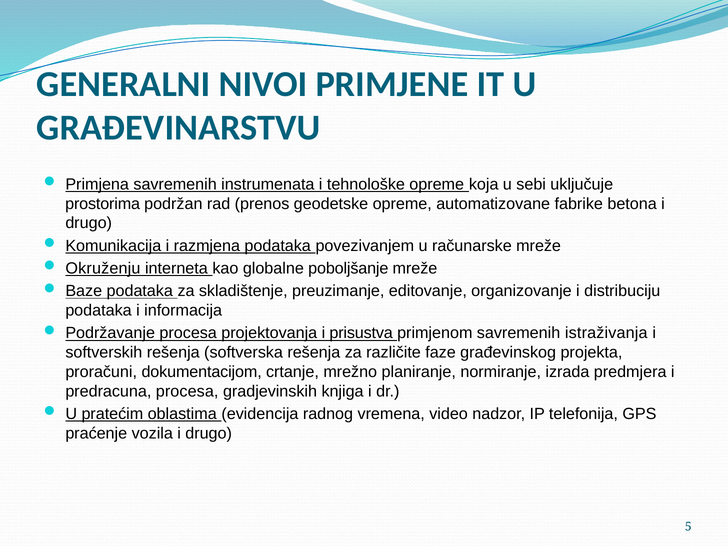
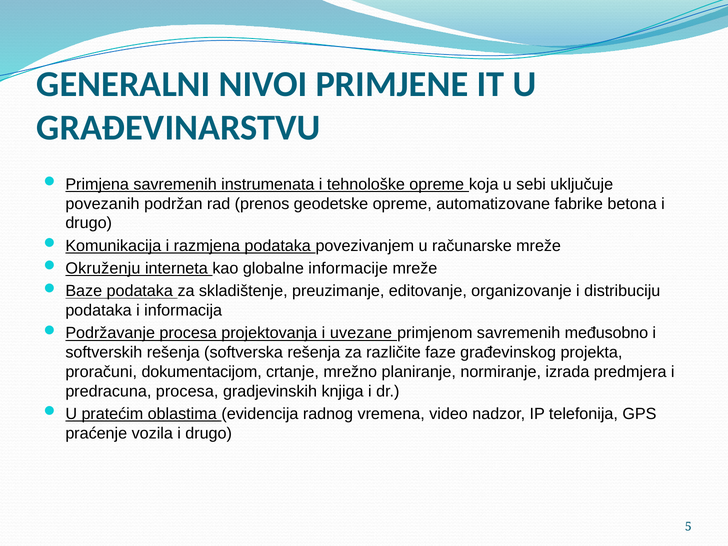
prostorima: prostorima -> povezanih (103, 204)
poboljšanje: poboljšanje -> informacije (348, 268)
prisustva: prisustva -> uvezane (361, 333)
istraživanja: istraživanja -> međusobno (606, 333)
